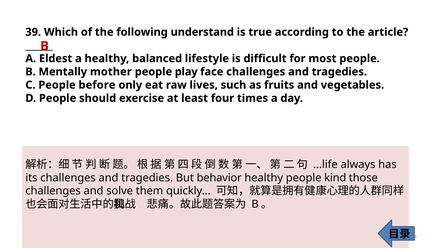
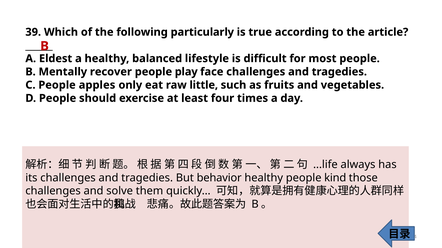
understand: understand -> particularly (202, 32)
mother: mother -> recover (111, 72)
before: before -> apples (97, 85)
lives: lives -> little (204, 85)
